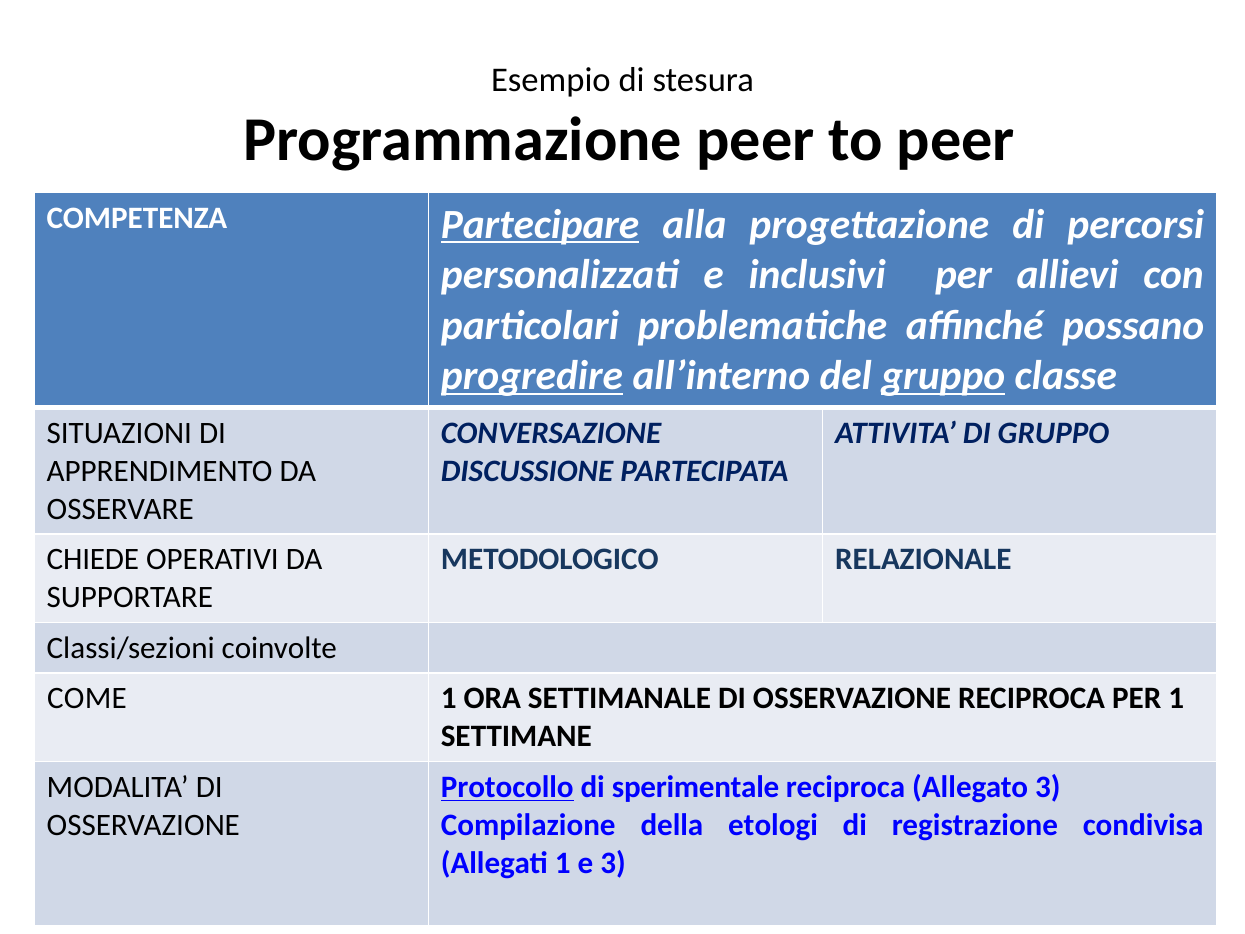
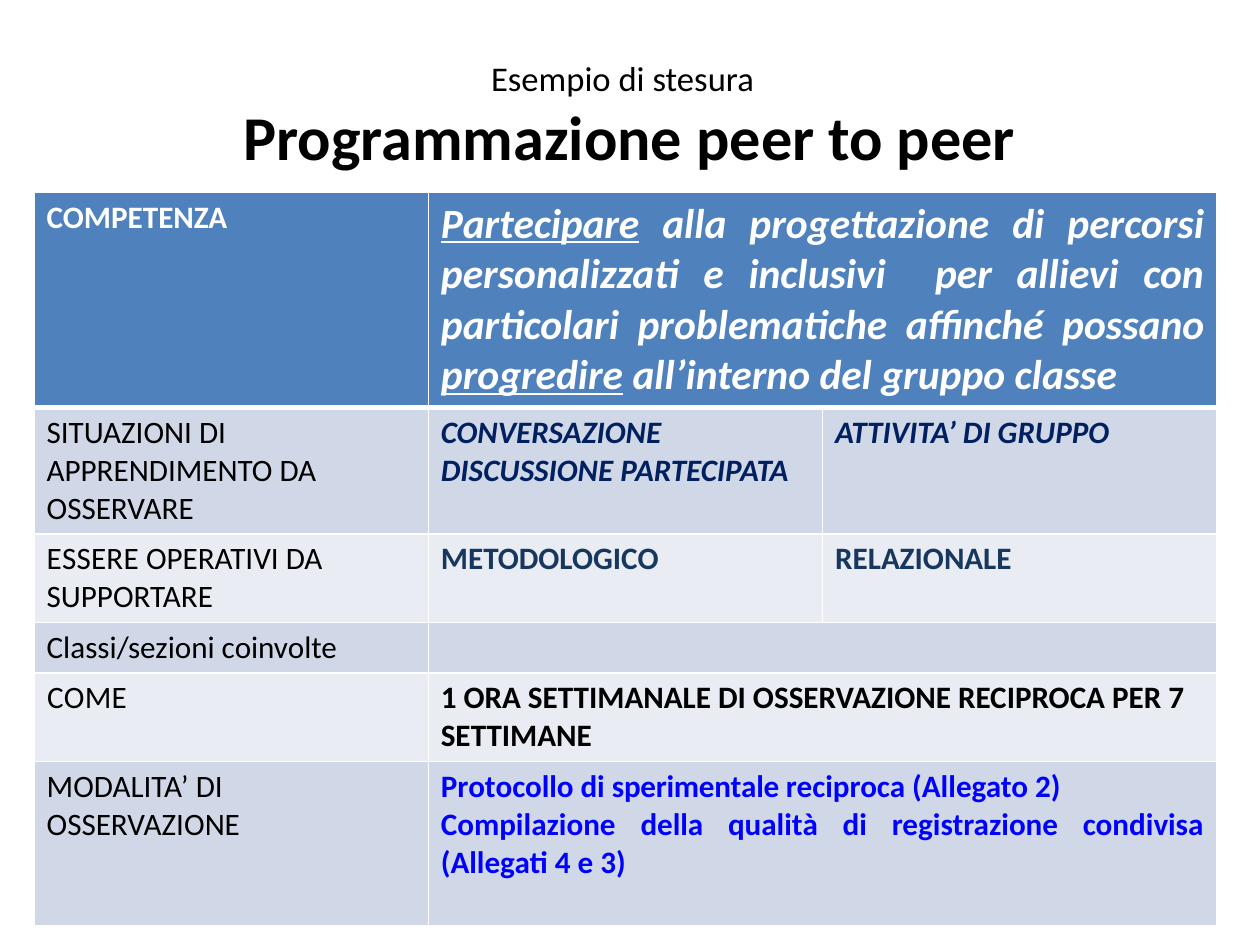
gruppo underline: present -> none (943, 376)
CHIEDE: CHIEDE -> ESSERE (93, 559)
PER 1: 1 -> 7 (1176, 698)
Protocollo underline: present -> none (507, 787)
Allegato 3: 3 -> 2 (1048, 787)
etologi: etologi -> qualità (773, 825)
Allegati 1: 1 -> 4 (563, 863)
